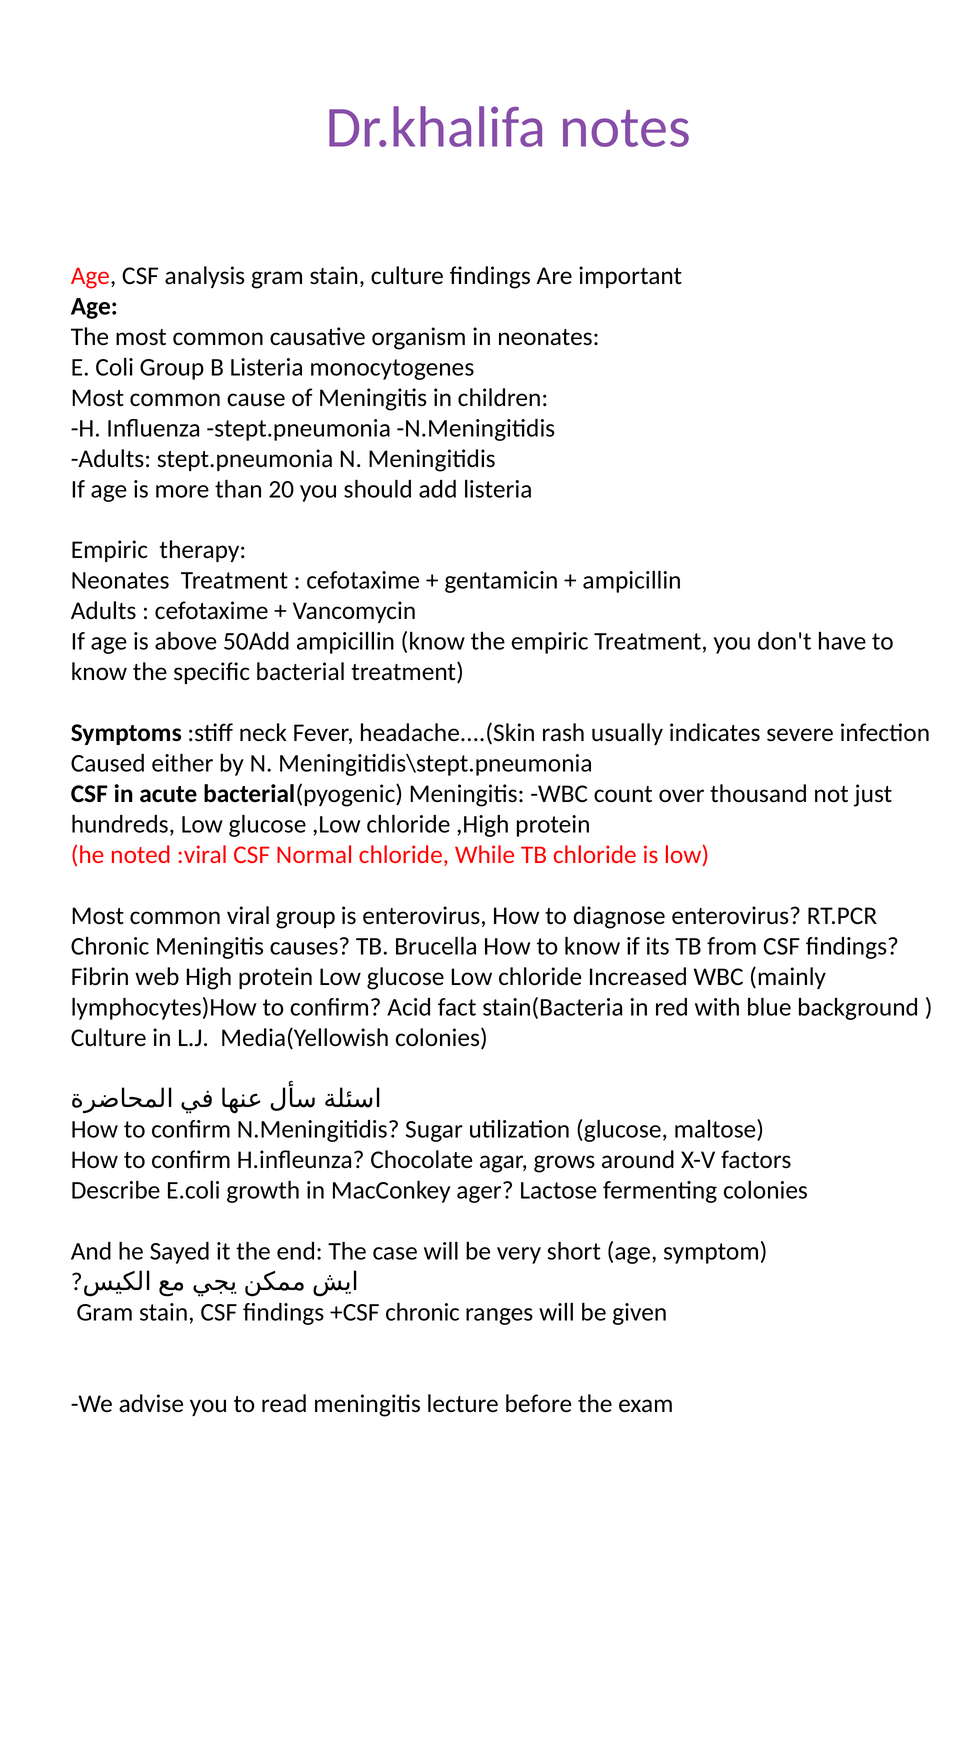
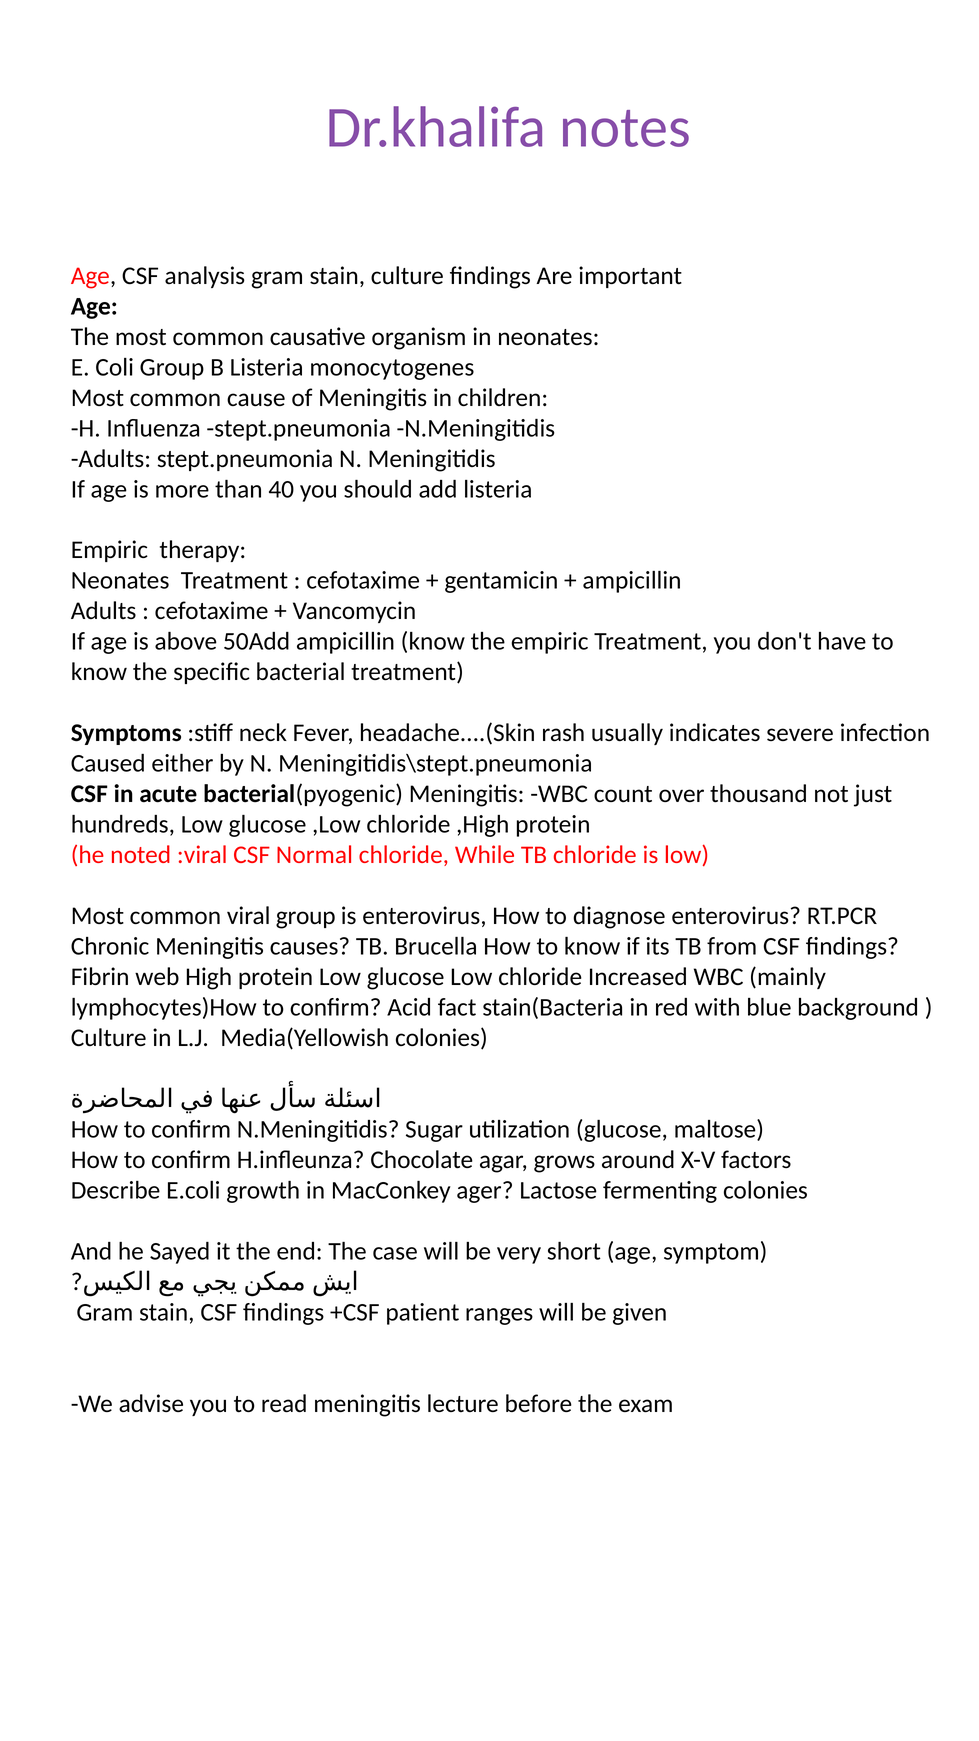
20: 20 -> 40 (281, 489)
+CSF chronic: chronic -> patient (422, 1312)
